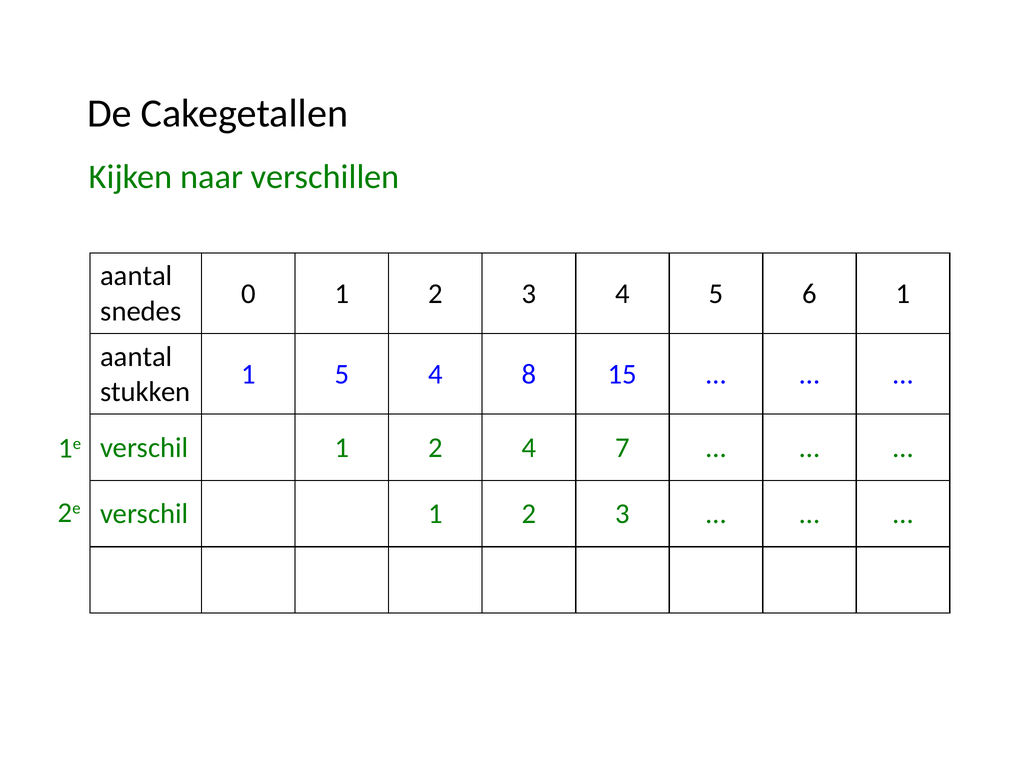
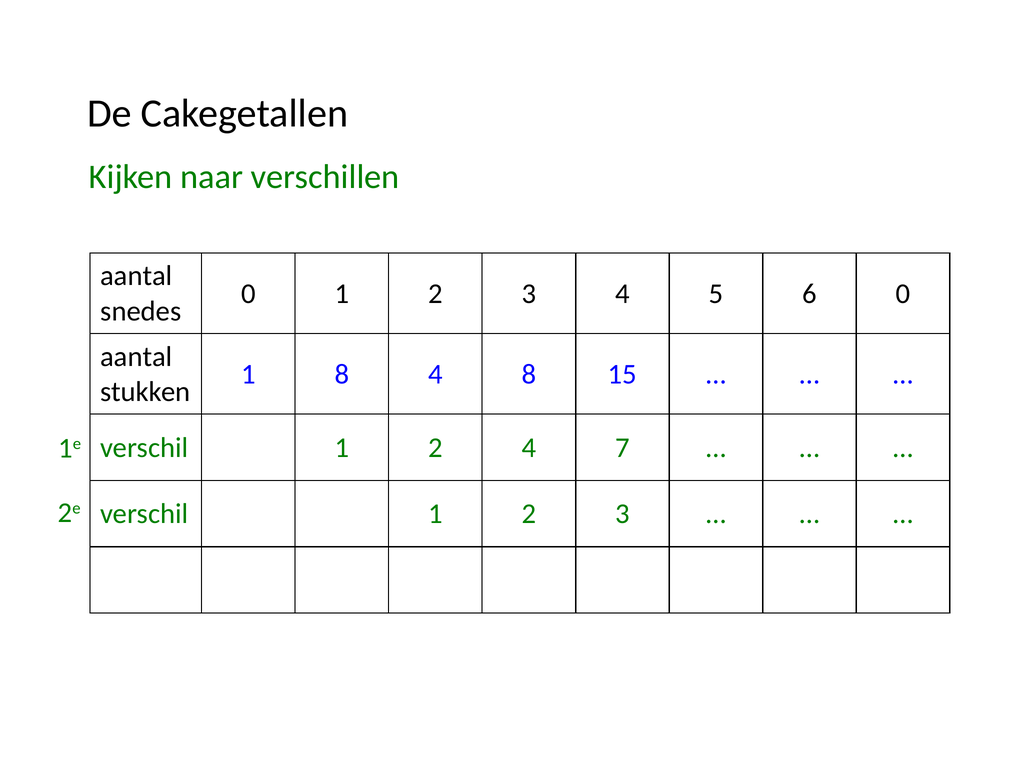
6 1: 1 -> 0 (903, 294)
1 5: 5 -> 8 (342, 374)
